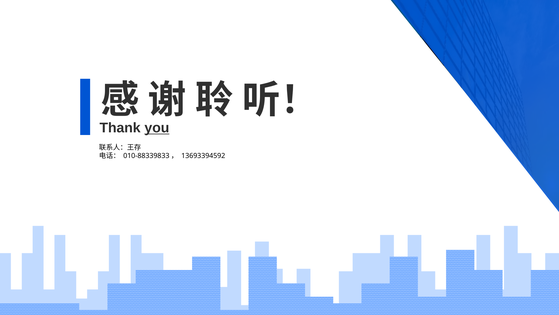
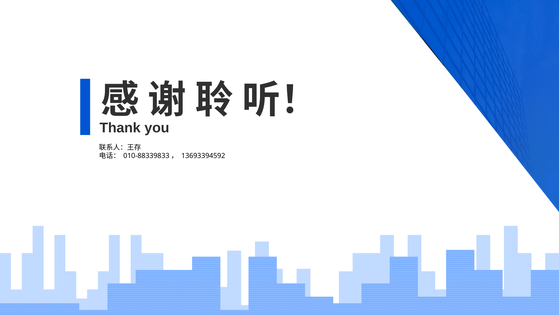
you underline: present -> none (157, 128)
